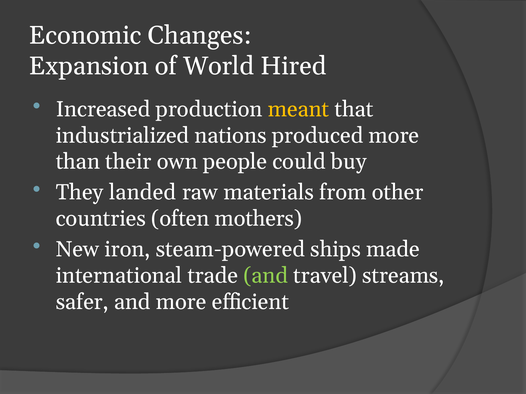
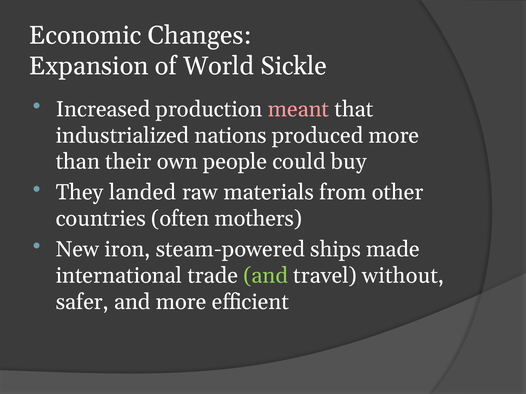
Hired: Hired -> Sickle (294, 66)
meant colour: yellow -> pink (299, 109)
streams: streams -> without (403, 276)
